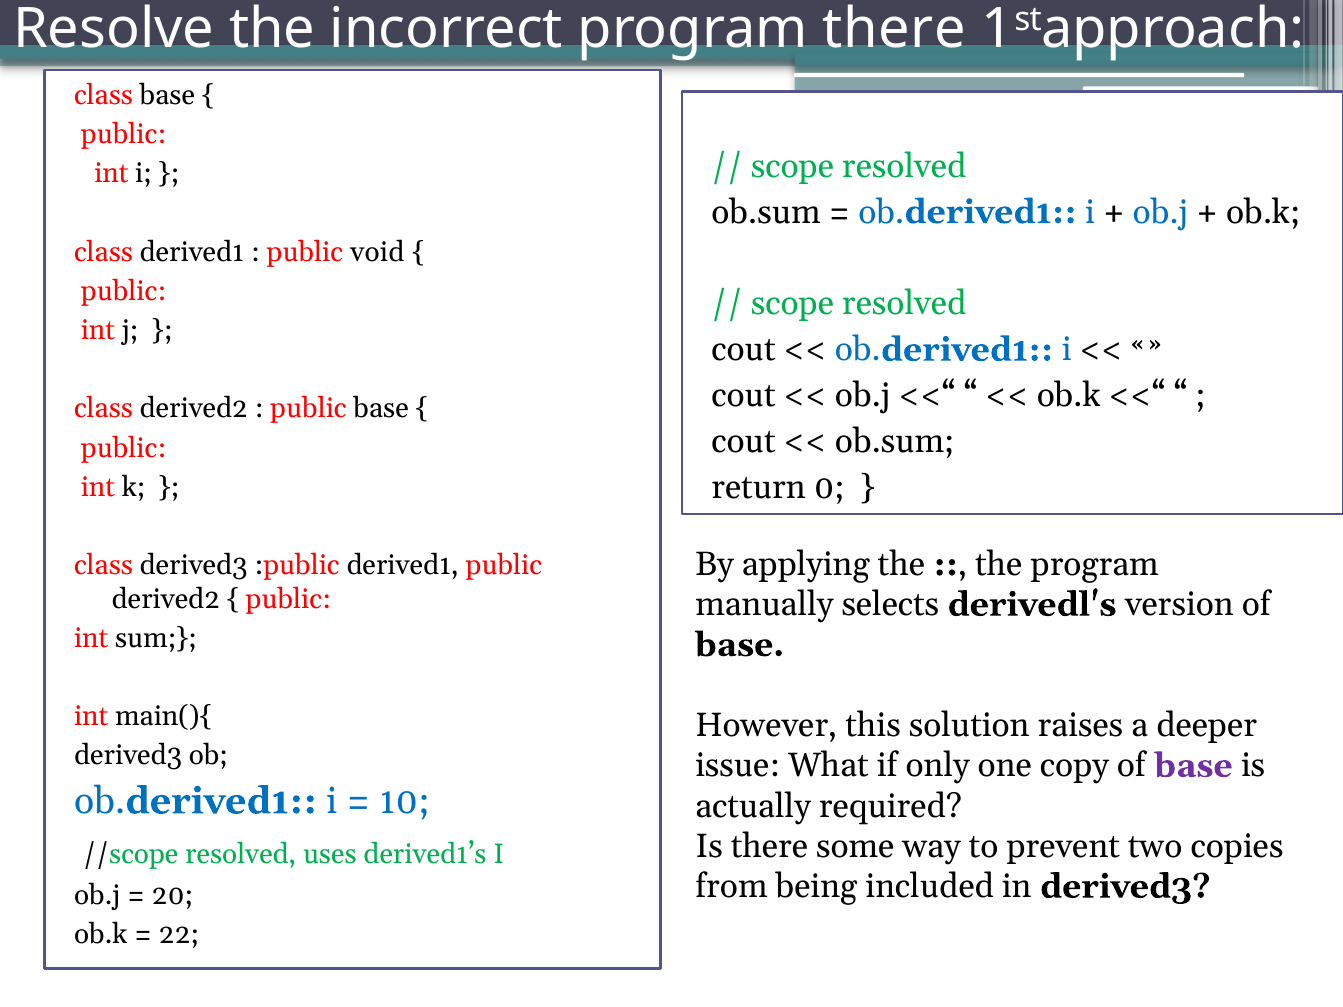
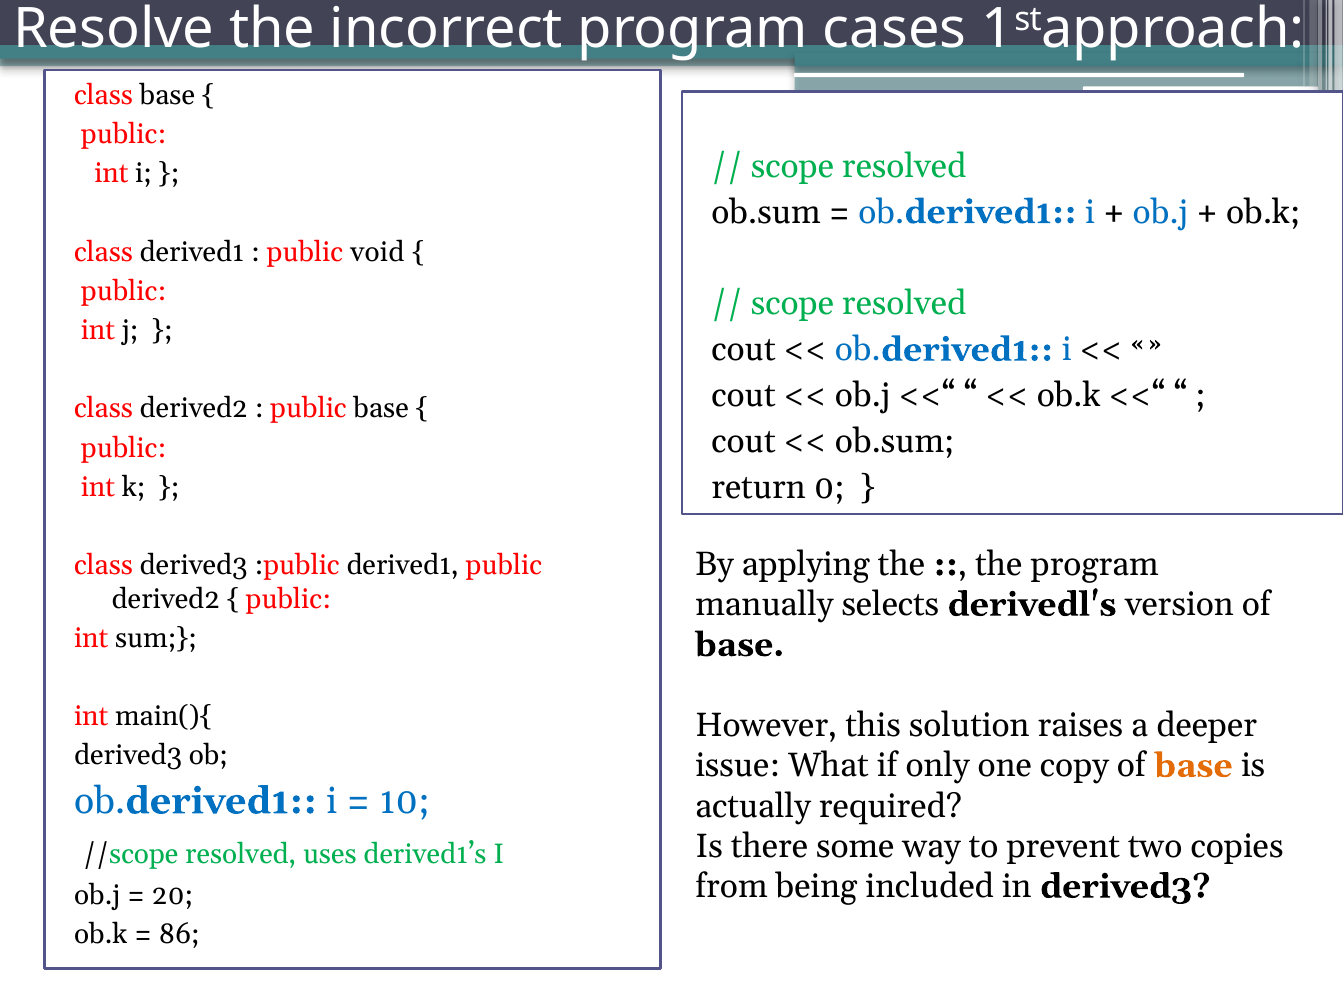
program there: there -> cases (895, 30)
base colour: purple -> orange (1194, 766)
22: 22 -> 86 (179, 935)
